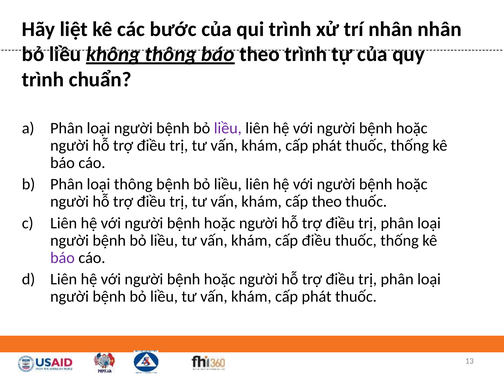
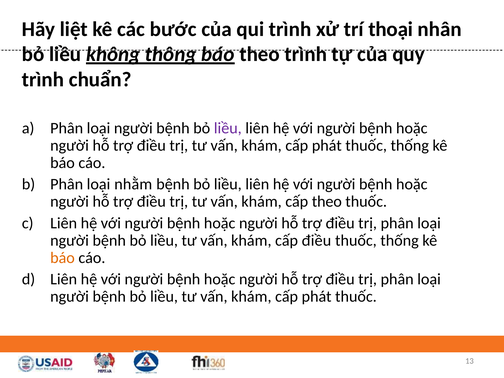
trí nhân: nhân -> thoại (391, 29)
loại thông: thông -> nhằm (133, 184)
báo colour: purple -> orange (63, 258)
